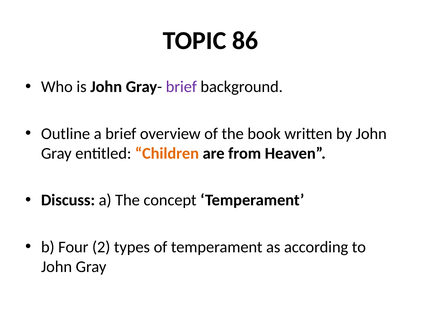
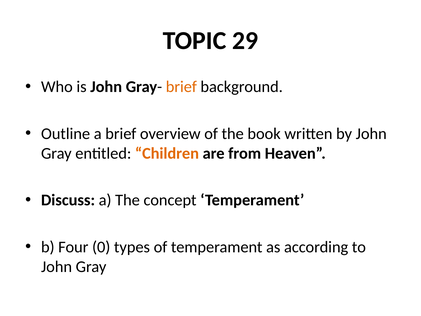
86: 86 -> 29 (245, 41)
brief colour: purple -> orange (181, 87)
2: 2 -> 0 (101, 247)
